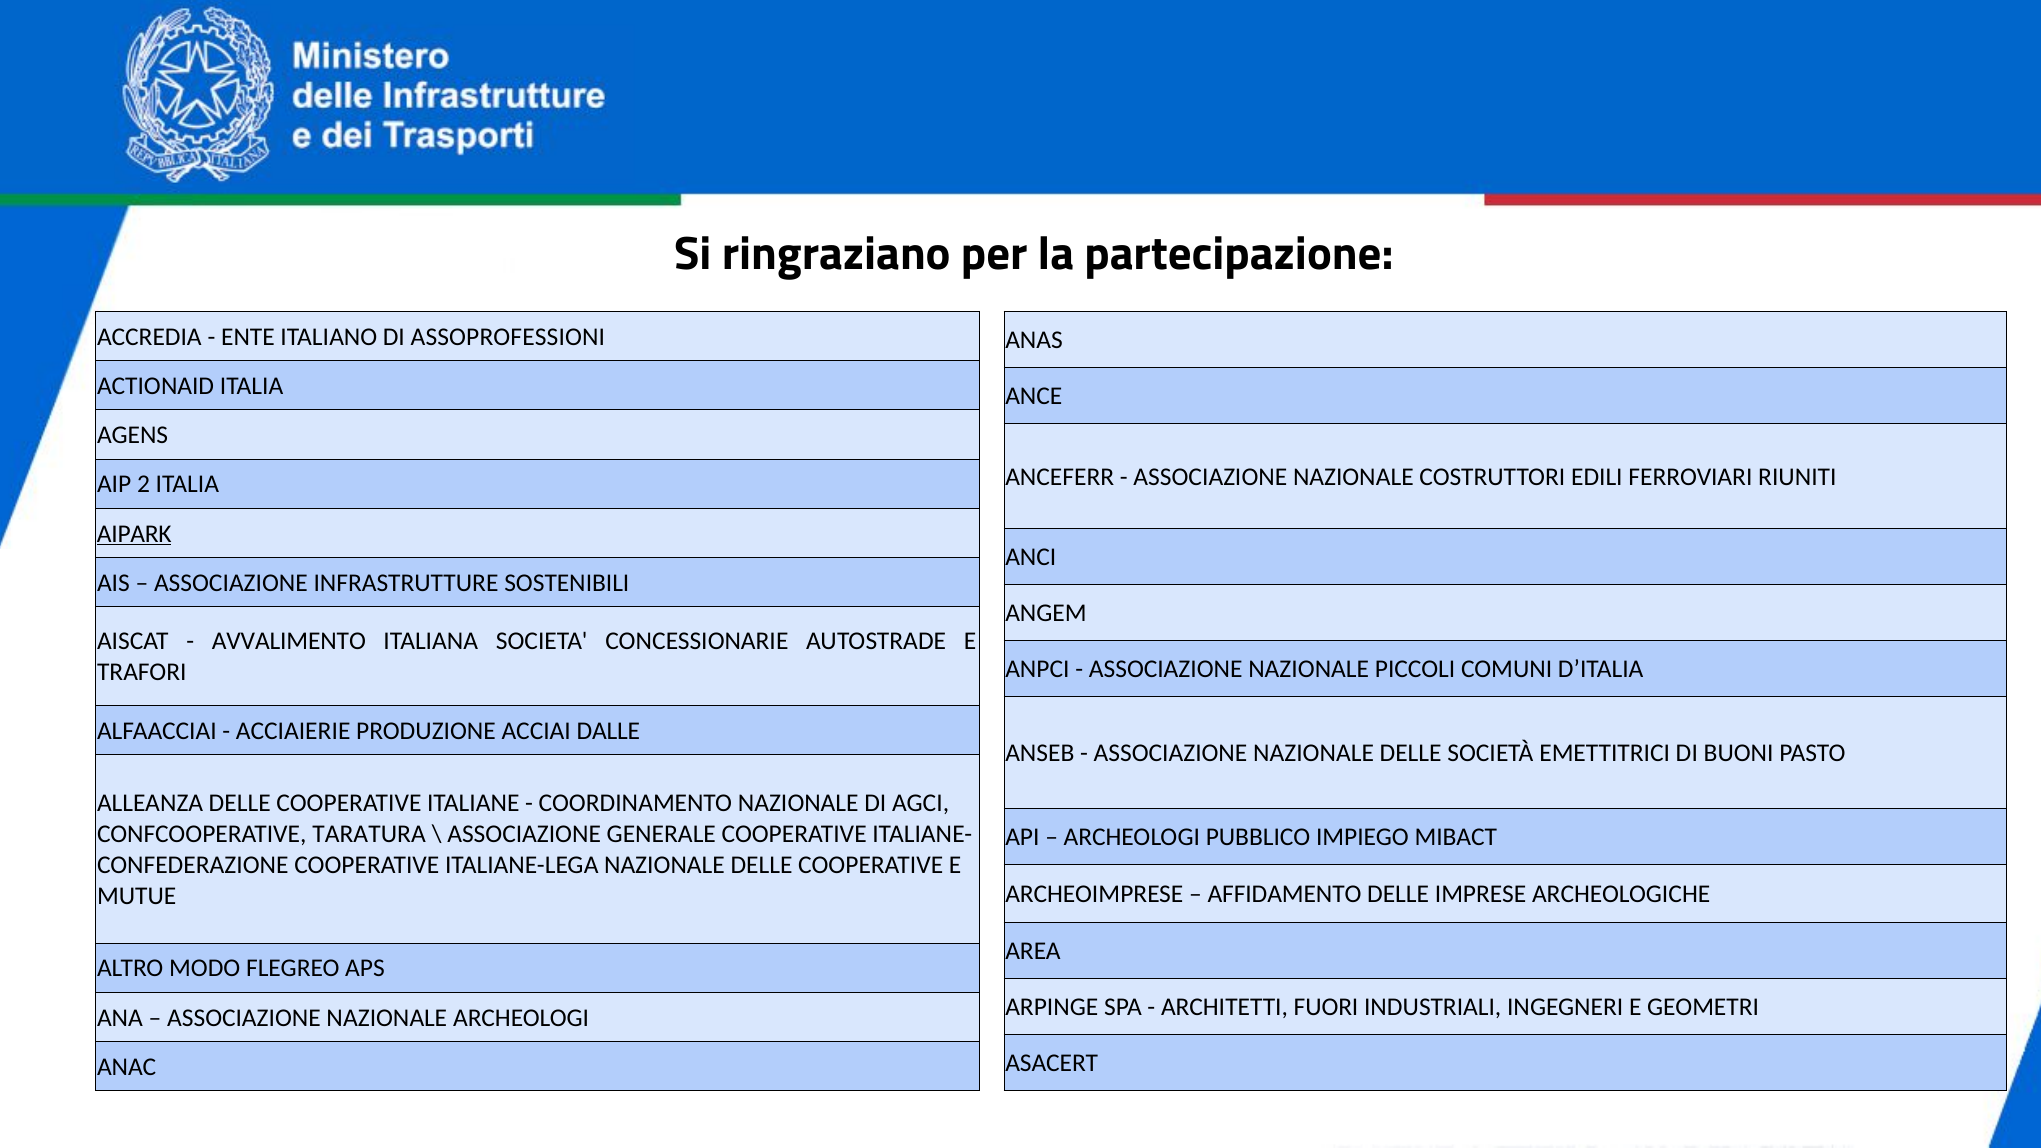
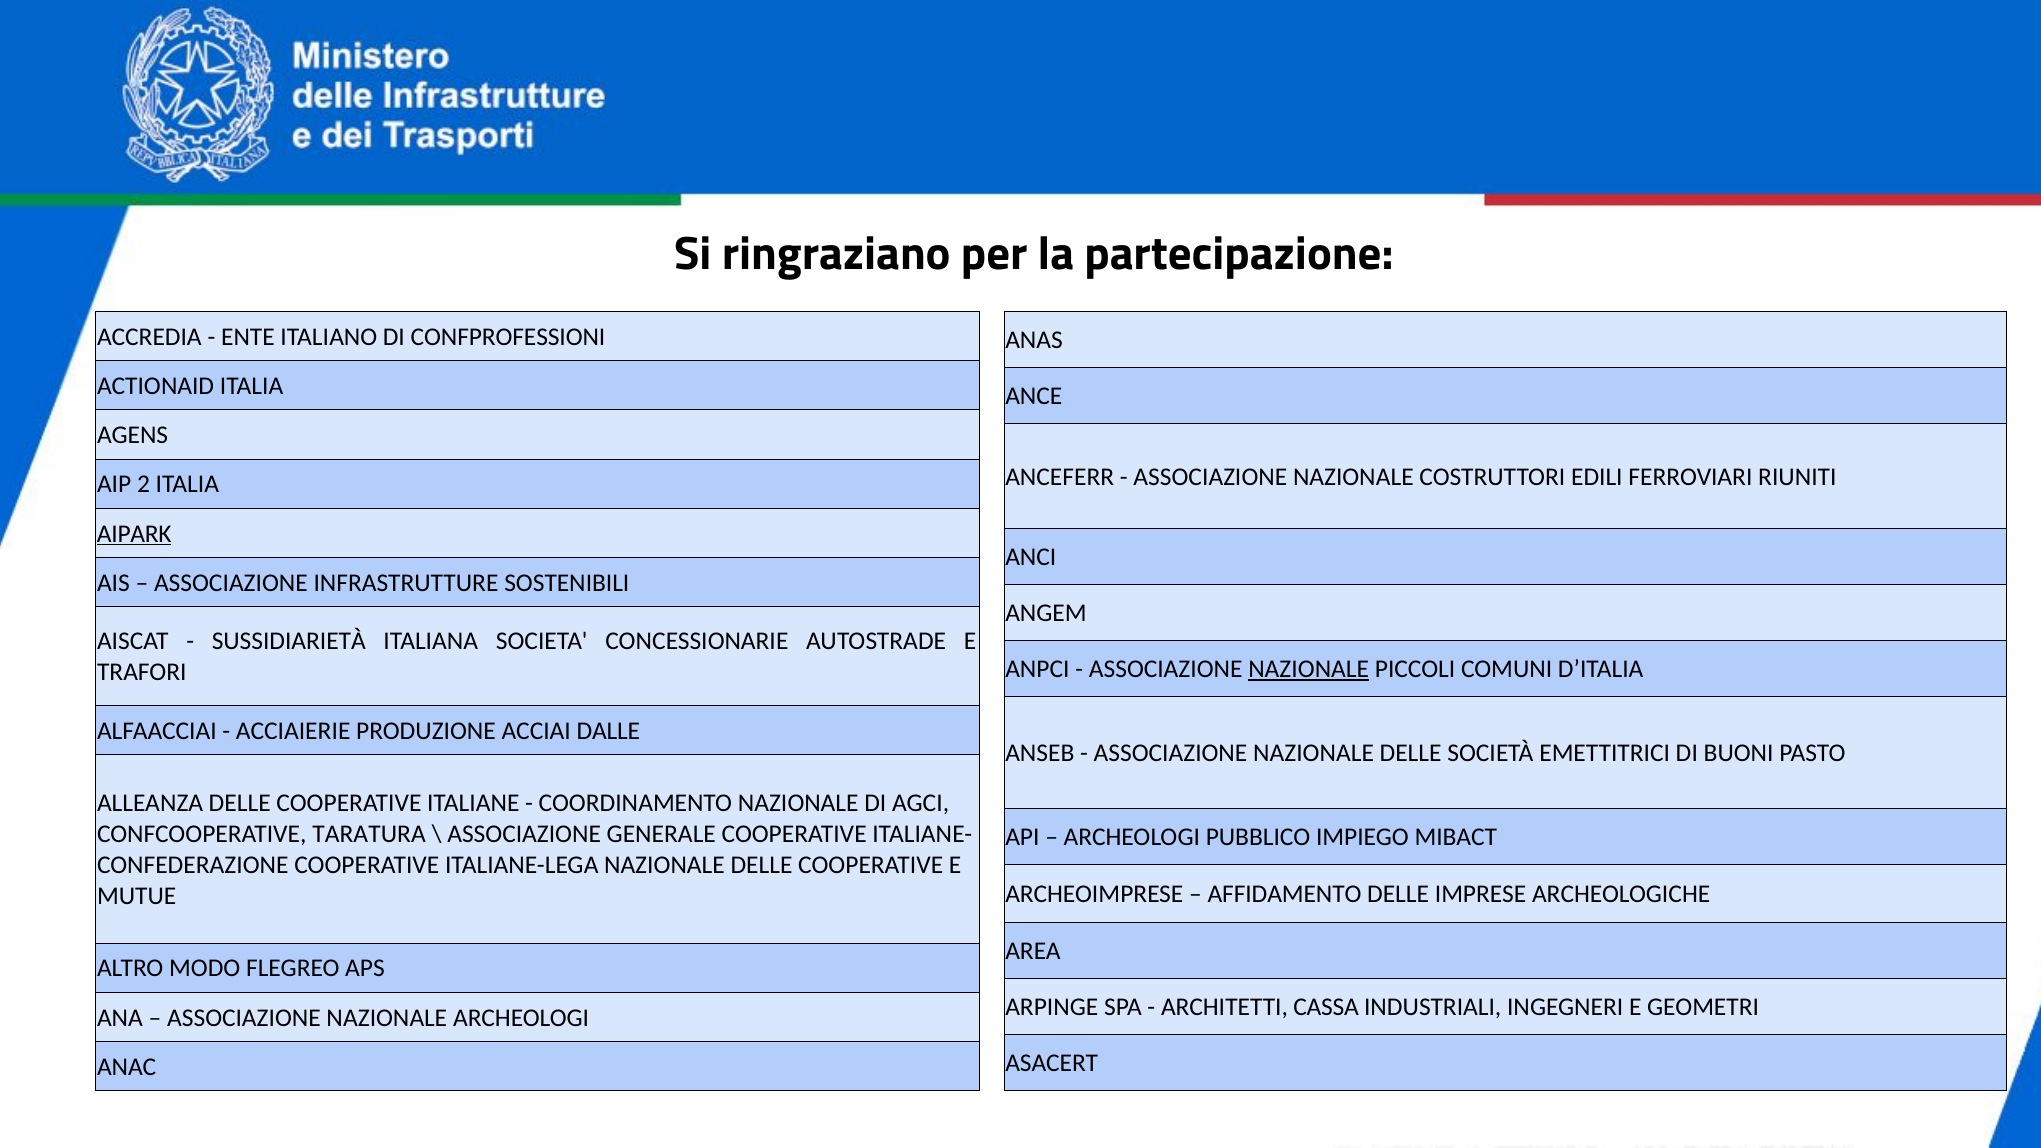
ASSOPROFESSIONI: ASSOPROFESSIONI -> CONFPROFESSIONI (508, 337)
AVVALIMENTO: AVVALIMENTO -> SUSSIDIARIETÀ (289, 641)
NAZIONALE underline: none -> present (1309, 669)
FUORI: FUORI -> CASSA (1326, 1008)
